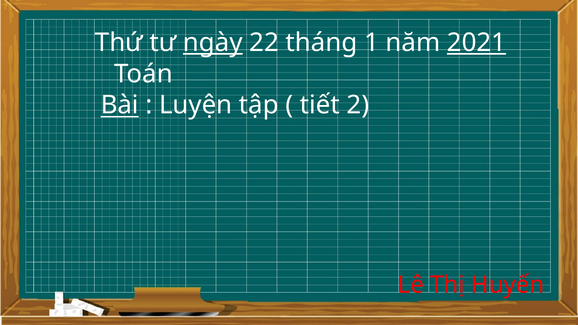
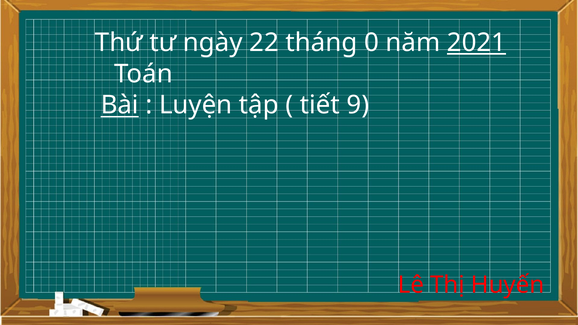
ngày underline: present -> none (213, 43)
1: 1 -> 0 (371, 43)
2: 2 -> 9 (358, 105)
